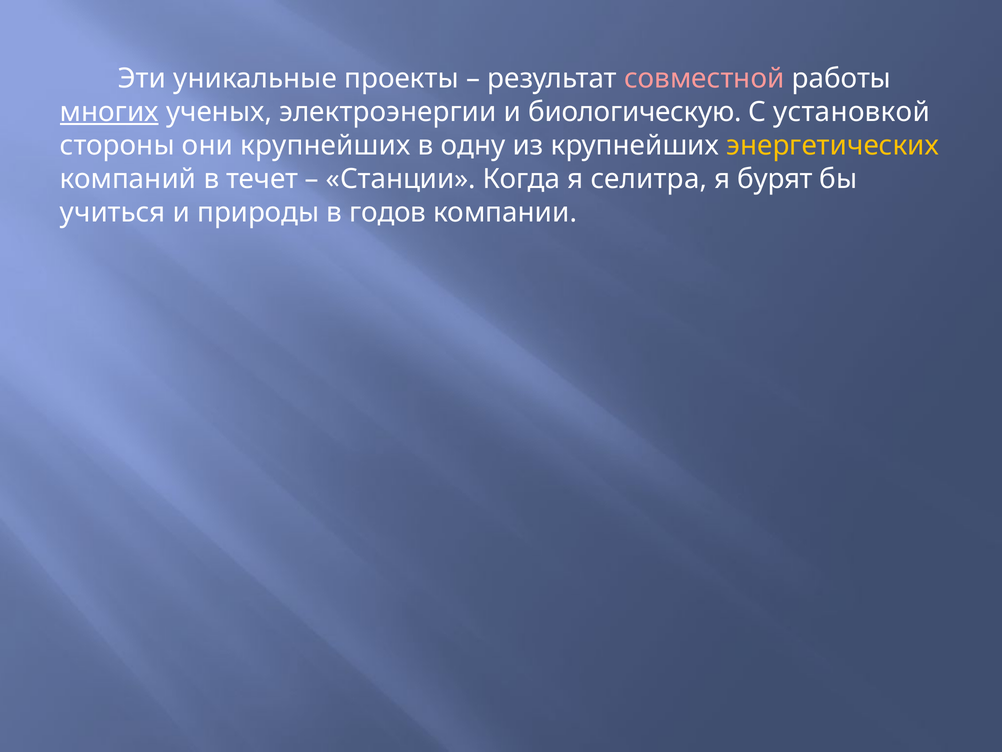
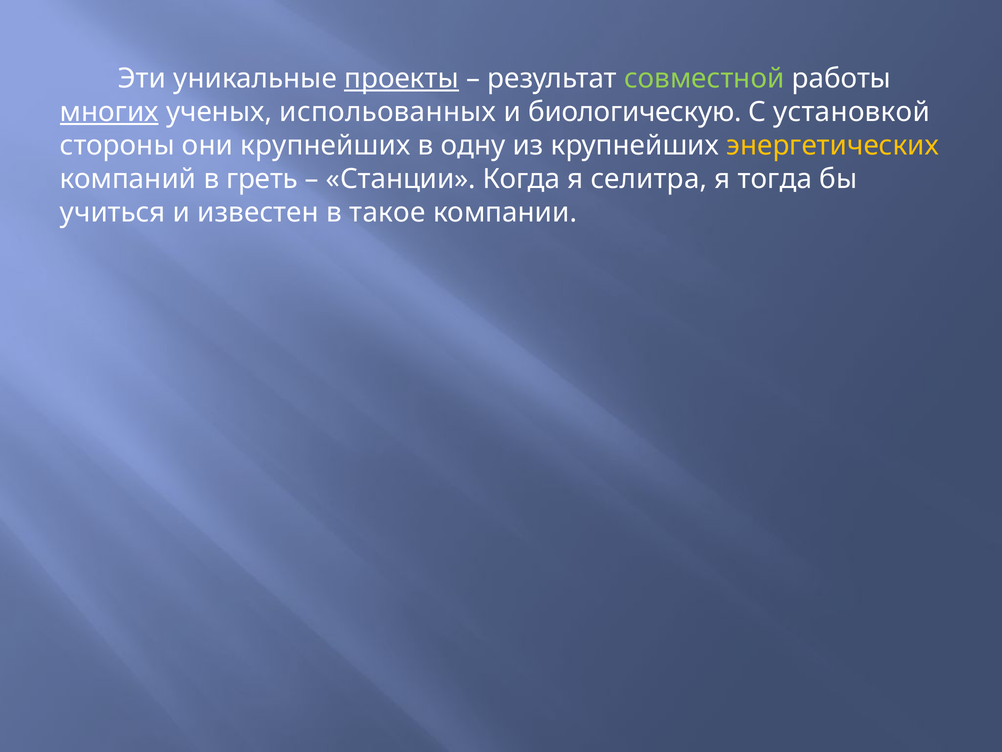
проекты underline: none -> present (402, 78)
совместной colour: pink -> light green (704, 78)
электроэнергии: электроэнергии -> испольованных (388, 112)
течет: течет -> греть (262, 179)
бурят: бурят -> тогда (775, 179)
природы: природы -> известен (258, 212)
годов: годов -> такое (387, 212)
